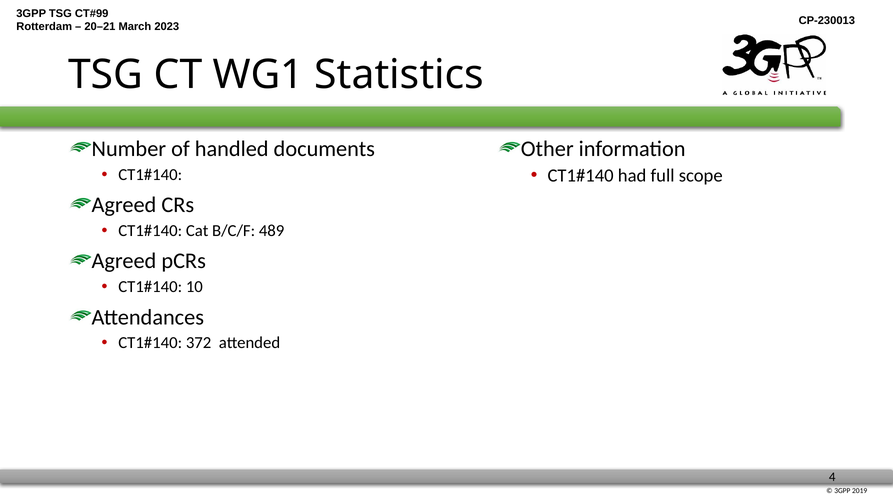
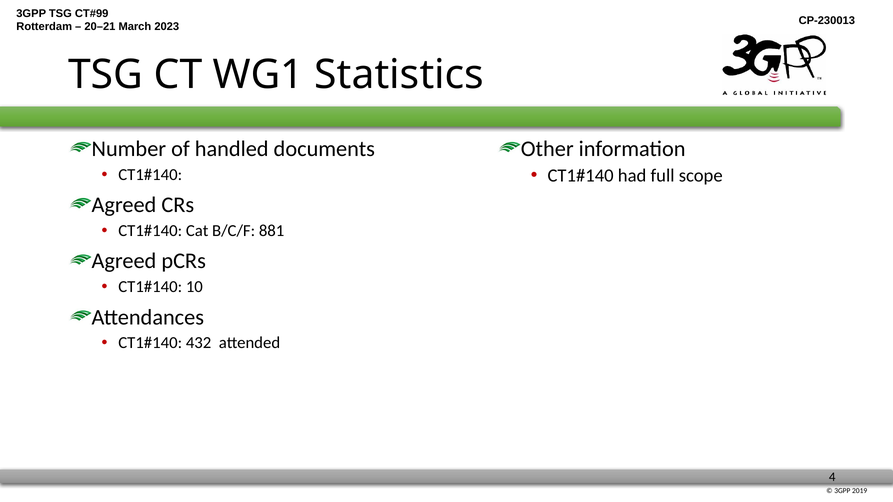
489: 489 -> 881 (272, 231)
372: 372 -> 432 (199, 343)
